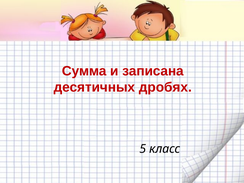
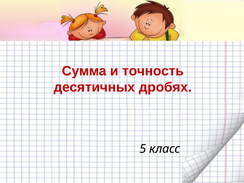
записана: записана -> точность (153, 71)
